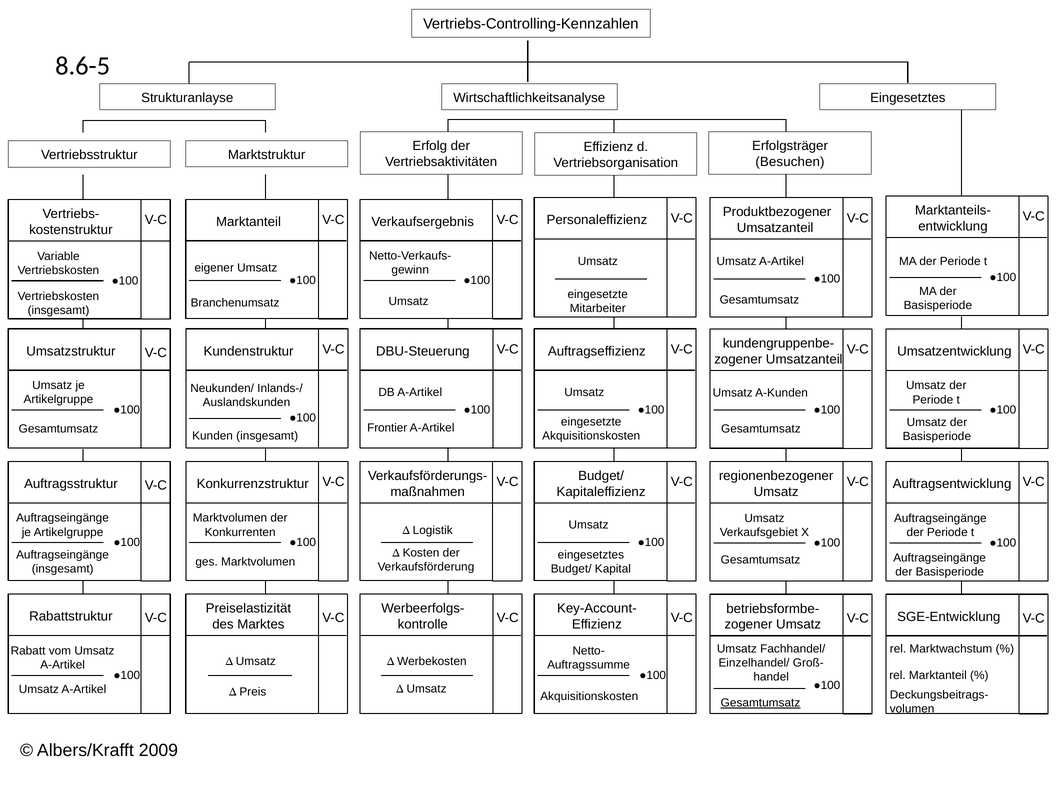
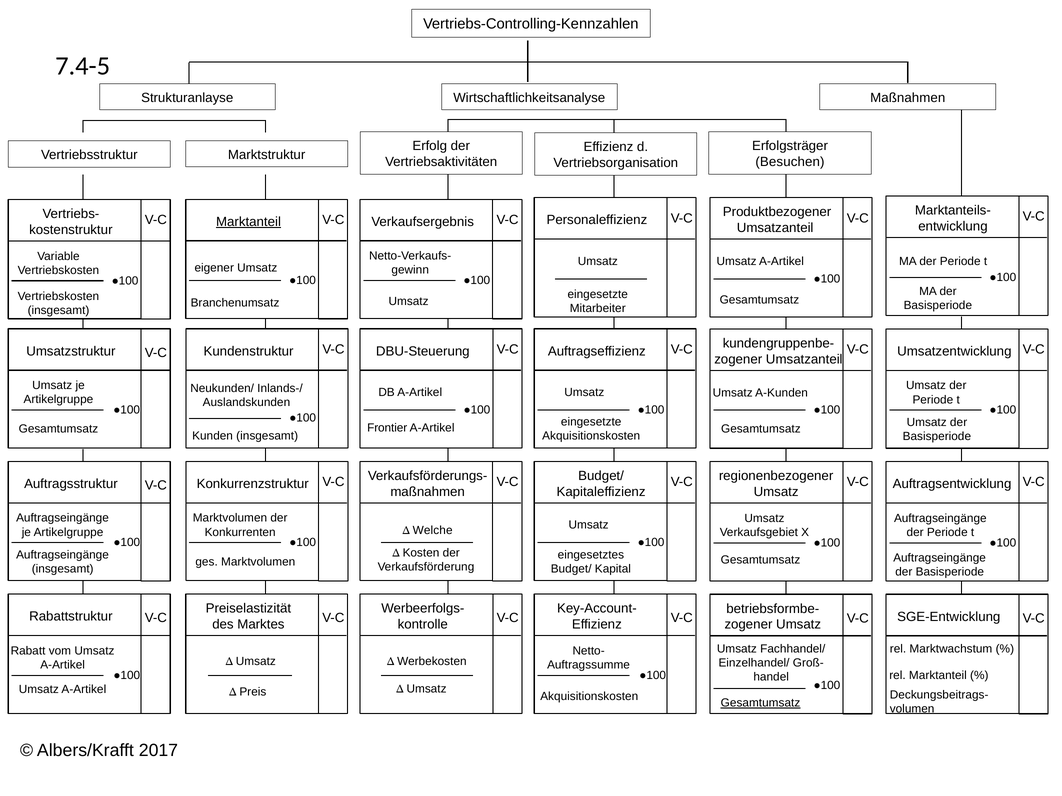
8.6-5: 8.6-5 -> 7.4-5 (83, 66)
Wirtschaftlichkeitsanalyse Eingesetztes: Eingesetztes -> Maßnahmen (908, 98)
Marktanteil underline: none -> present (248, 222)
Logistik: Logistik -> Welche (433, 530)
2009: 2009 -> 2017 (158, 751)
